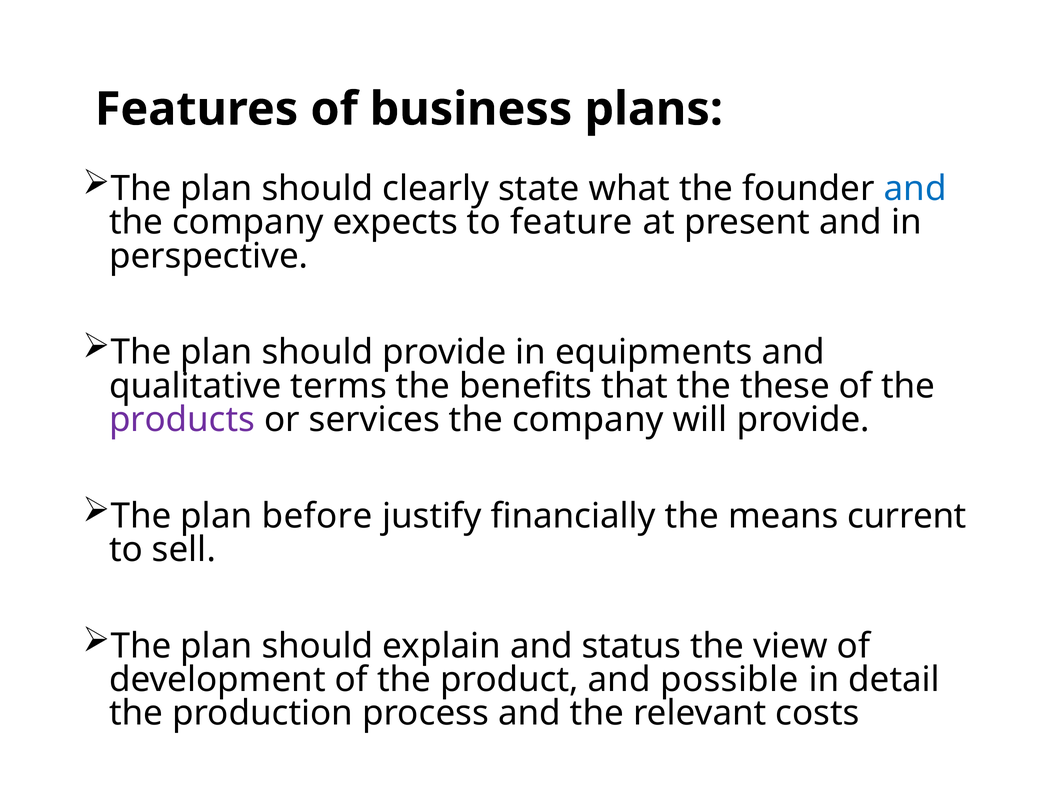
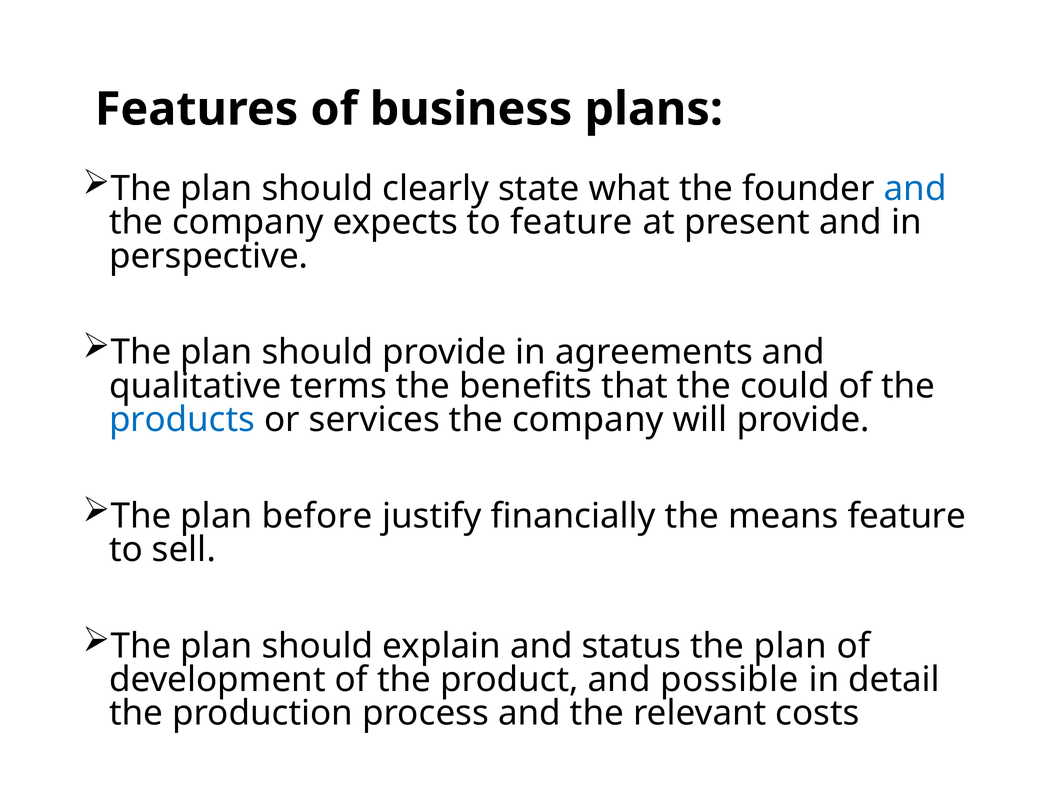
equipments: equipments -> agreements (654, 352)
these: these -> could (785, 386)
products colour: purple -> blue (182, 420)
means current: current -> feature (907, 516)
view: view -> plan (790, 646)
